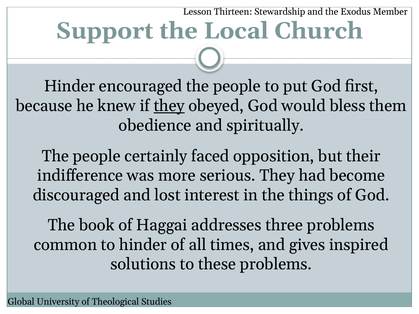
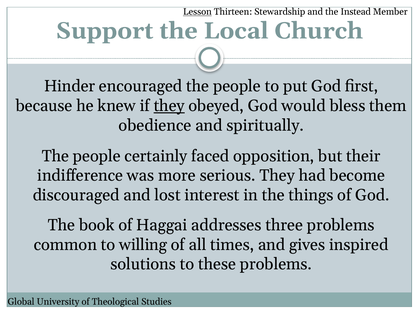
Lesson underline: none -> present (197, 12)
Exodus: Exodus -> Instead (356, 12)
to hinder: hinder -> willing (143, 245)
